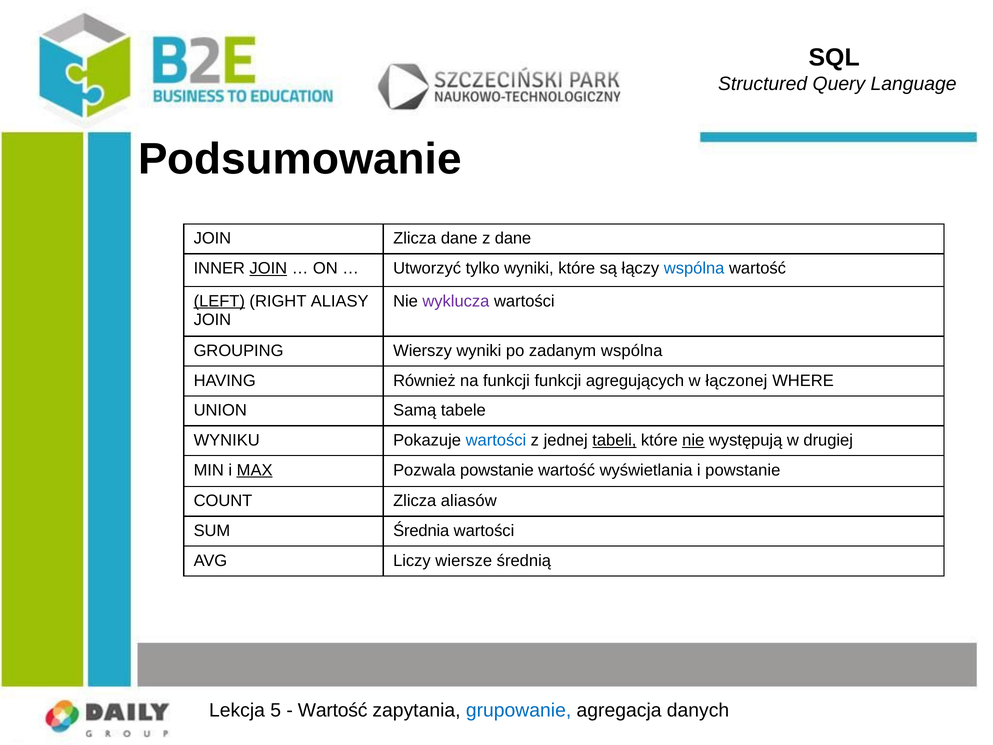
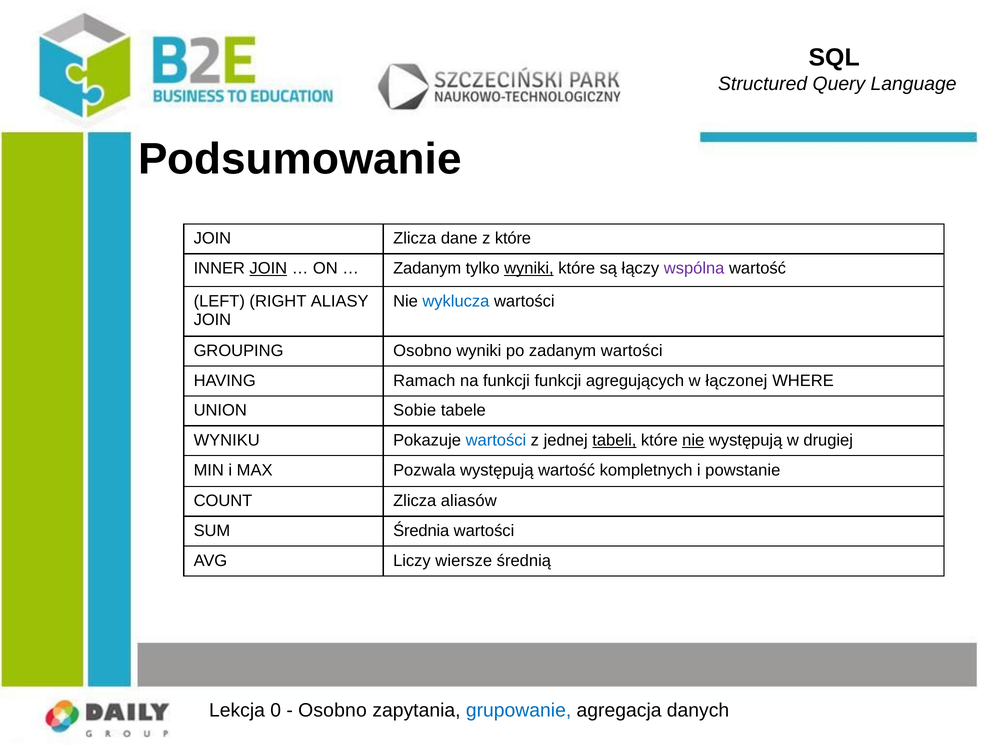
z dane: dane -> które (513, 238)
Utworzyć: Utworzyć -> Zadanym (427, 268)
wyniki underline: none -> present (529, 268)
wspólna colour: blue -> purple (694, 268)
LEFT underline: present -> none (219, 301)
wyklucza colour: purple -> blue (456, 301)
GROUPING Wierszy: Wierszy -> Osobno (422, 351)
zadanym wspólna: wspólna -> wartości (632, 351)
Również: Również -> Ramach (424, 380)
Samą: Samą -> Sobie (415, 410)
MAX underline: present -> none (255, 470)
Pozwala powstanie: powstanie -> występują (497, 470)
wyświetlania: wyświetlania -> kompletnych (646, 470)
5: 5 -> 0 (276, 710)
Wartość: Wartość -> Osobno (332, 710)
